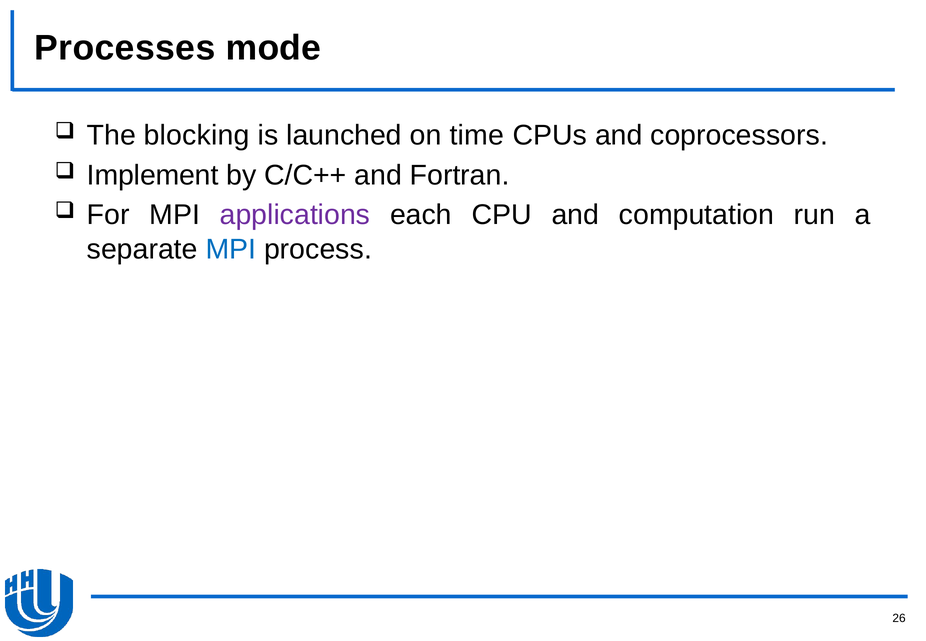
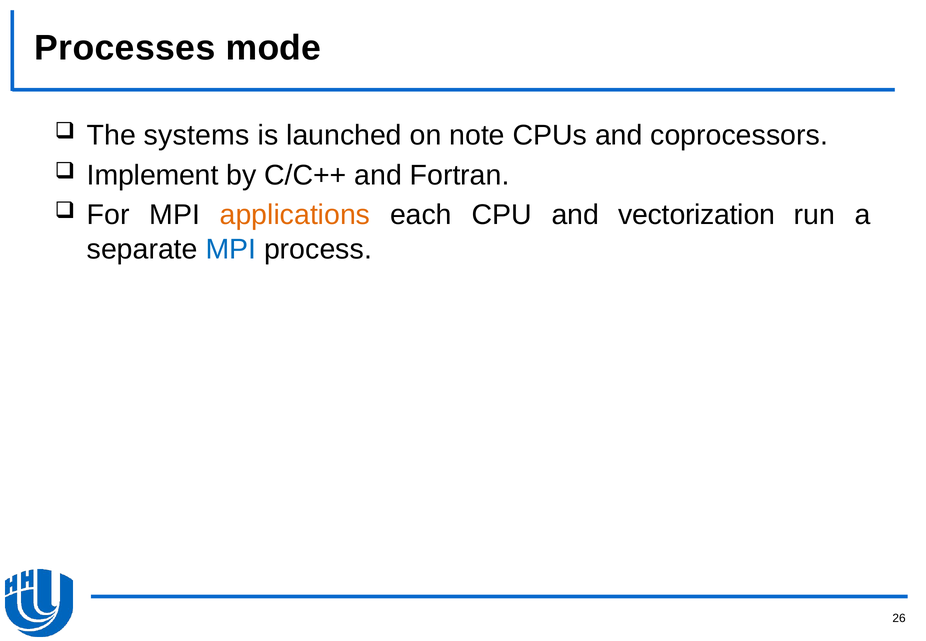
blocking: blocking -> systems (197, 135)
time: time -> note (477, 135)
applications colour: purple -> orange (295, 215)
computation: computation -> vectorization (697, 215)
